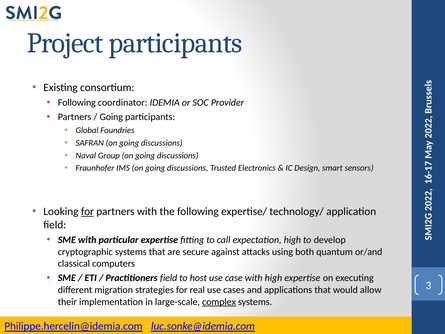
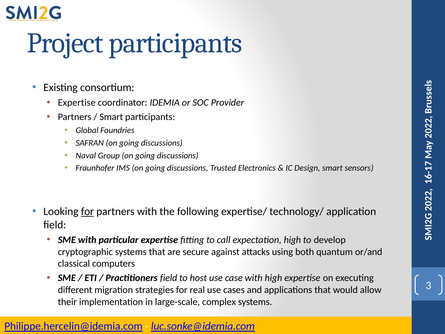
Following: Following -> Expertise (77, 103)
Going: Going -> Smart (111, 117)
complex underline: present -> none (219, 302)
